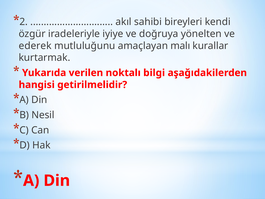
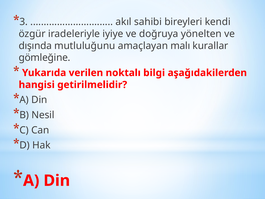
2: 2 -> 3 (24, 22)
ederek: ederek -> dışında (35, 46)
kurtarmak: kurtarmak -> gömleğine (45, 58)
